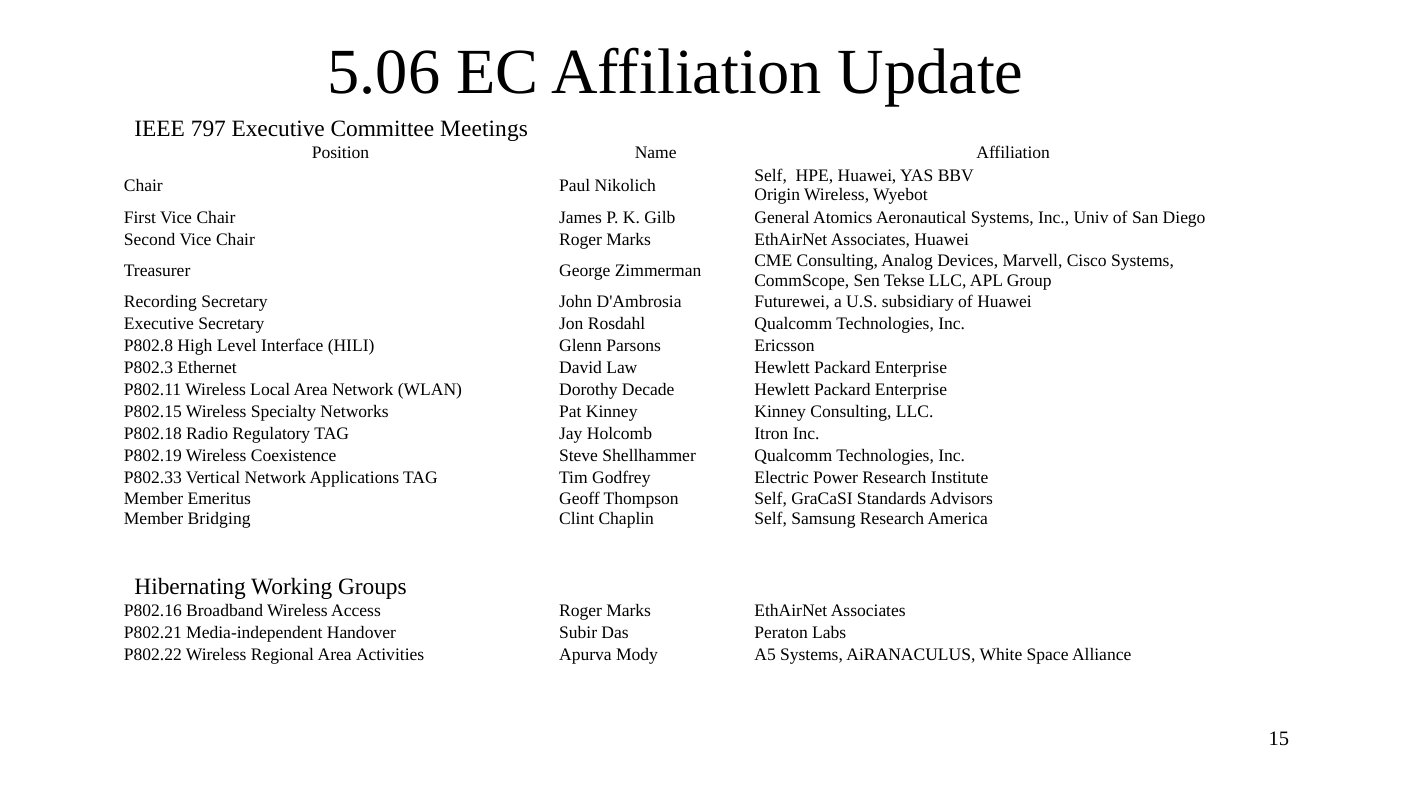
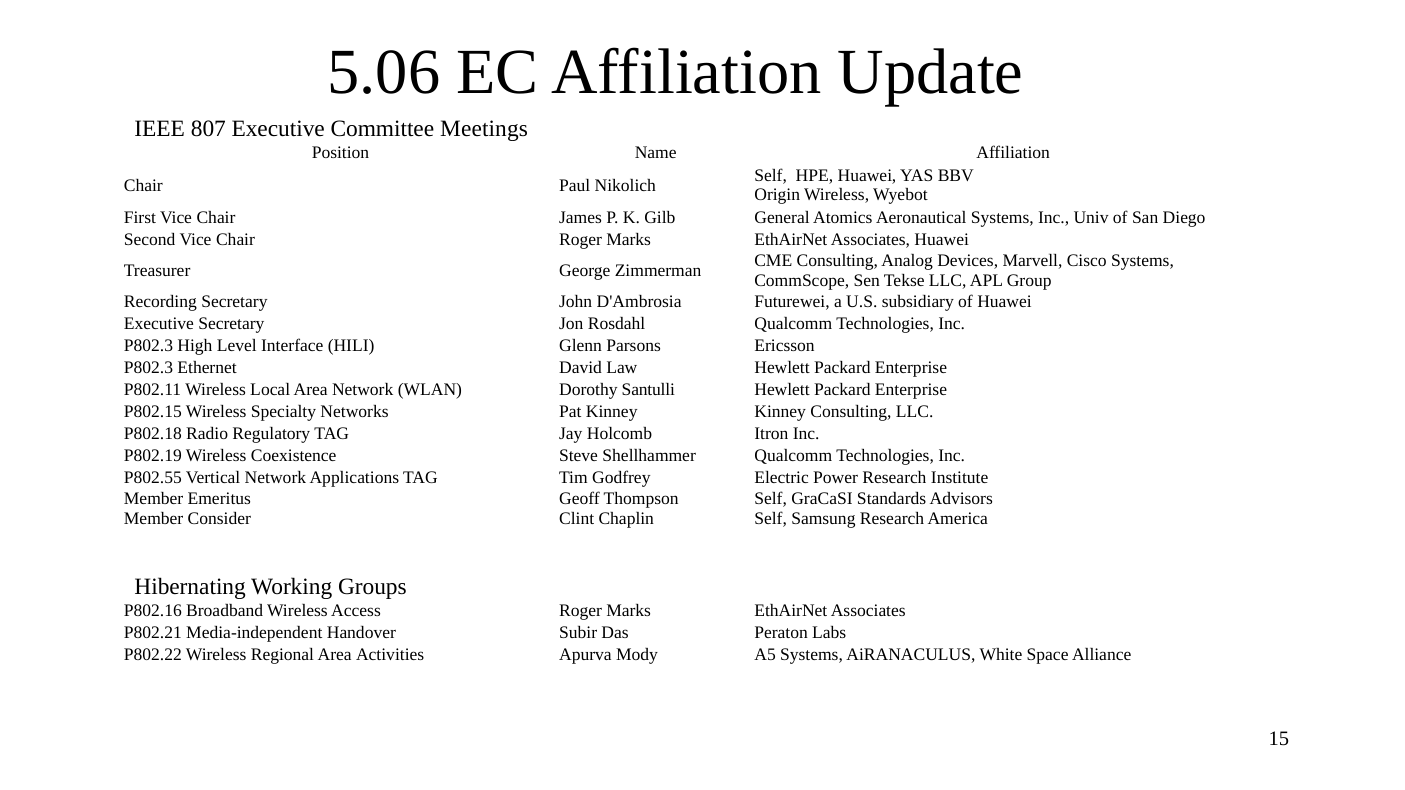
797: 797 -> 807 (208, 128)
P802.8: P802.8 -> P802.3 (149, 346)
Decade: Decade -> Santulli (648, 390)
P802.33: P802.33 -> P802.55 (153, 478)
Bridging: Bridging -> Consider (219, 519)
